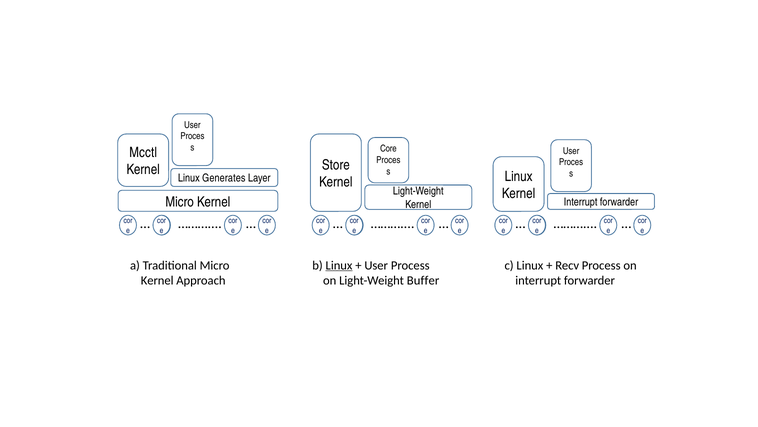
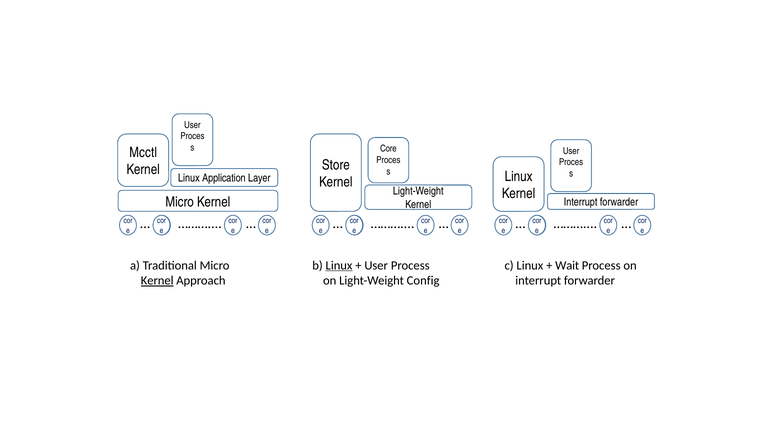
Generates: Generates -> Application (224, 178)
Recv: Recv -> Wait (567, 265)
Kernel underline: none -> present (157, 280)
Buffer: Buffer -> Config (423, 280)
